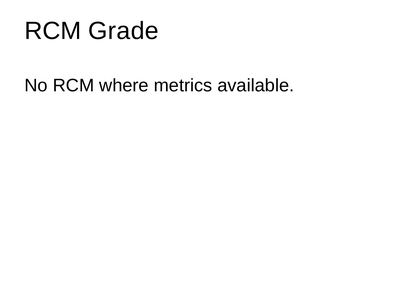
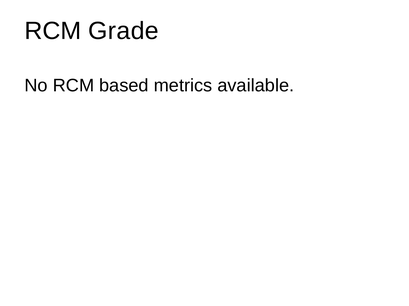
where: where -> based (124, 86)
